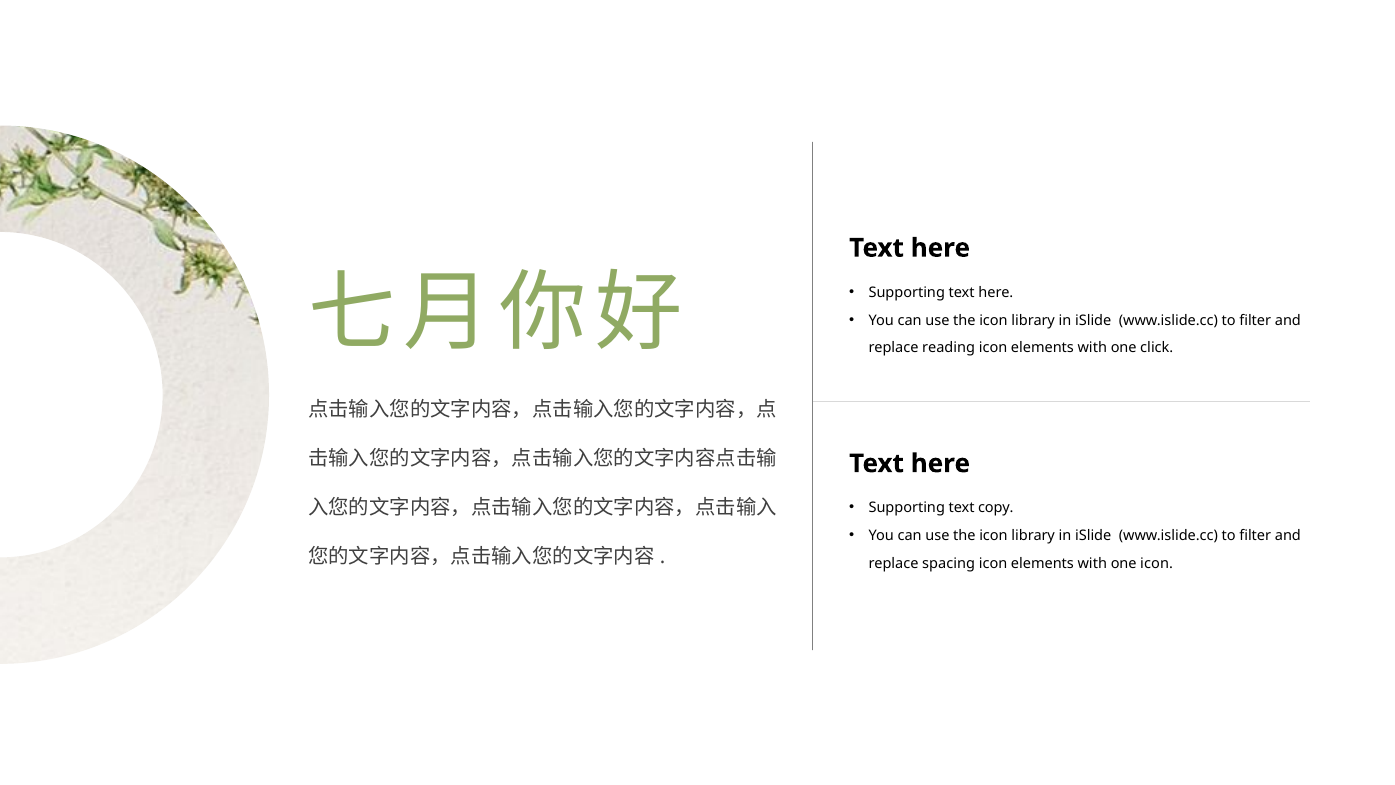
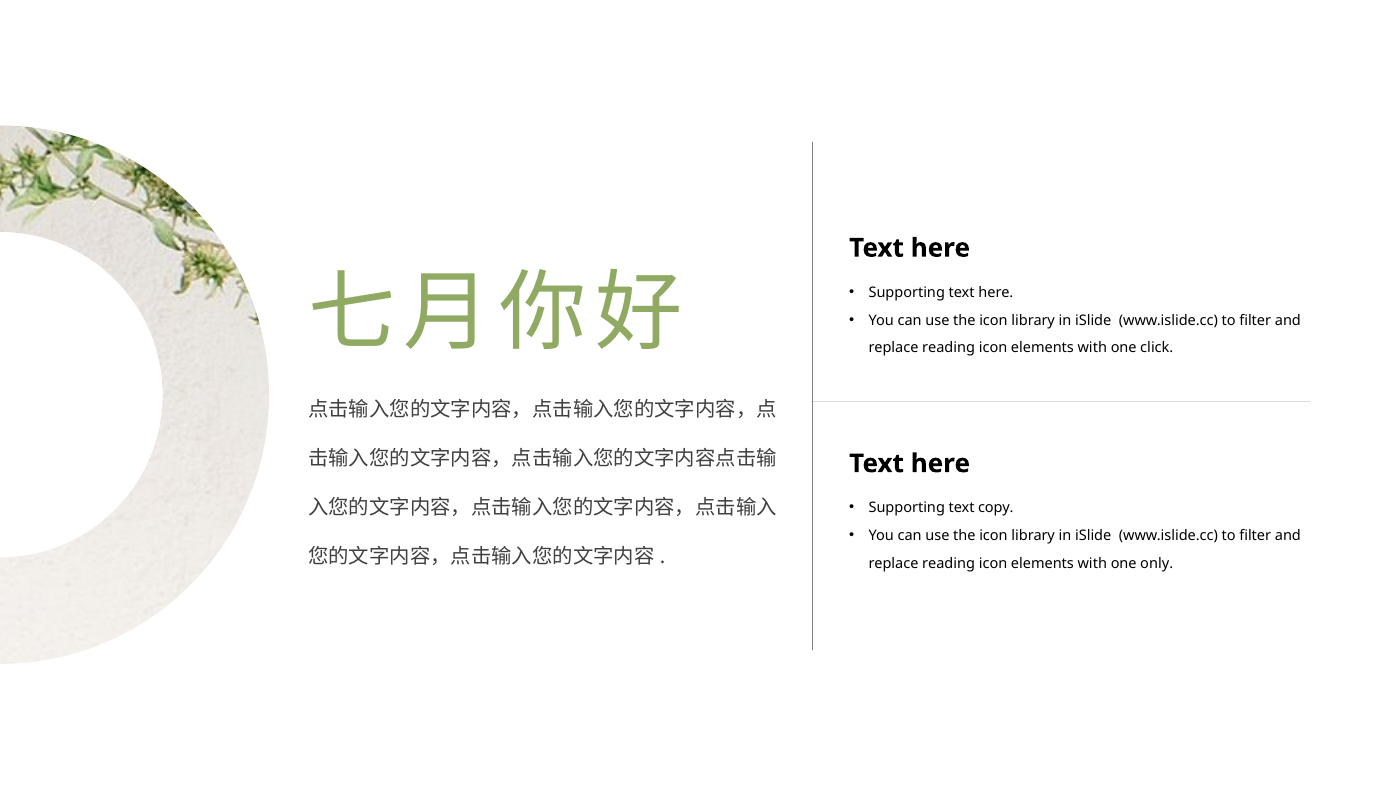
spacing: spacing -> reading (949, 563)
one icon: icon -> only (1157, 563)
